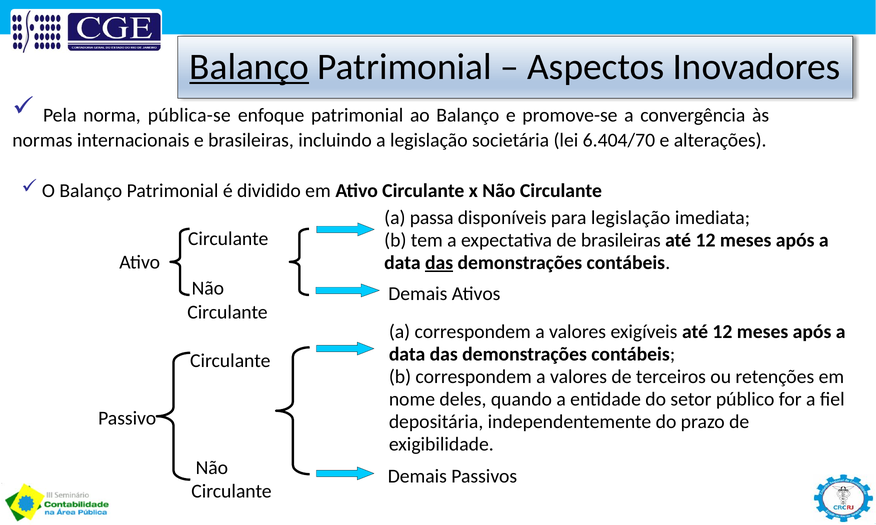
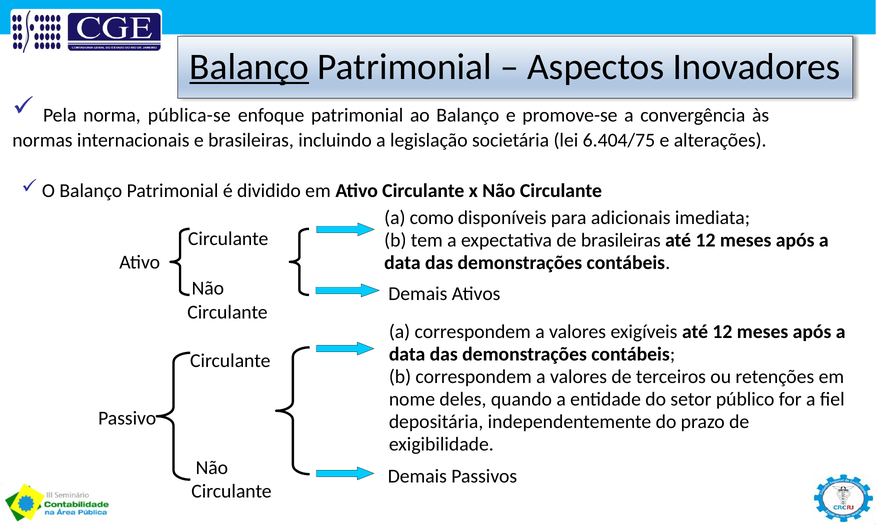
6.404/70: 6.404/70 -> 6.404/75 (619, 140)
passa: passa -> como (432, 218)
para legislação: legislação -> adicionais (631, 218)
das underline: present -> none (439, 263)
